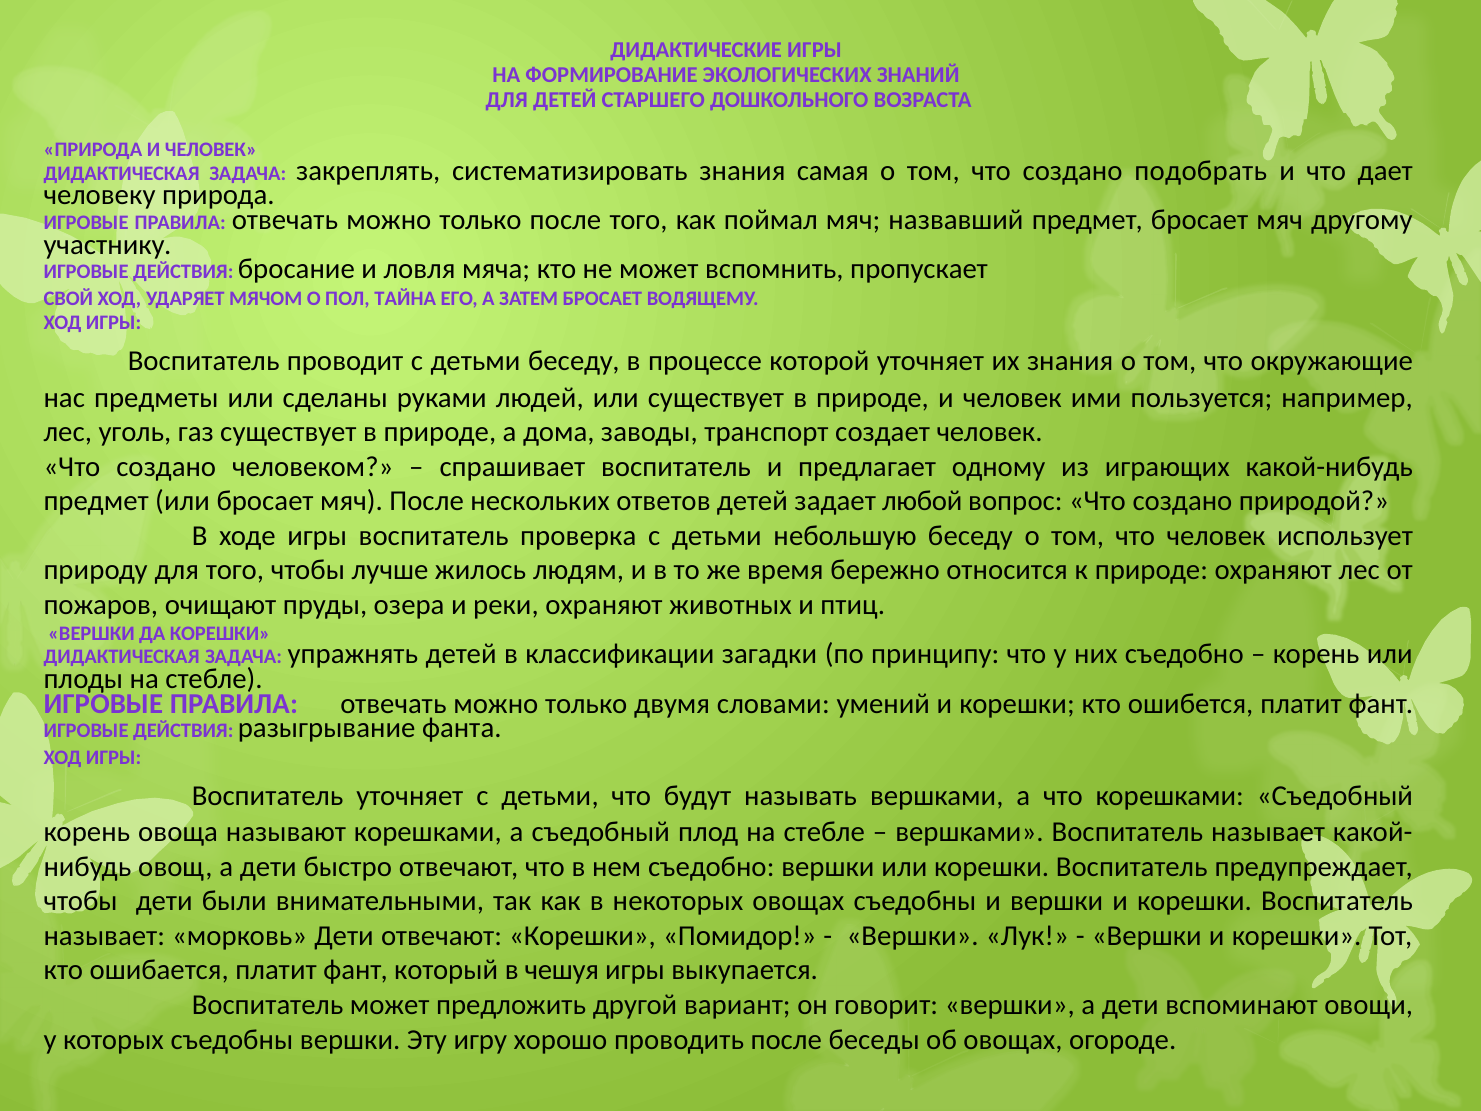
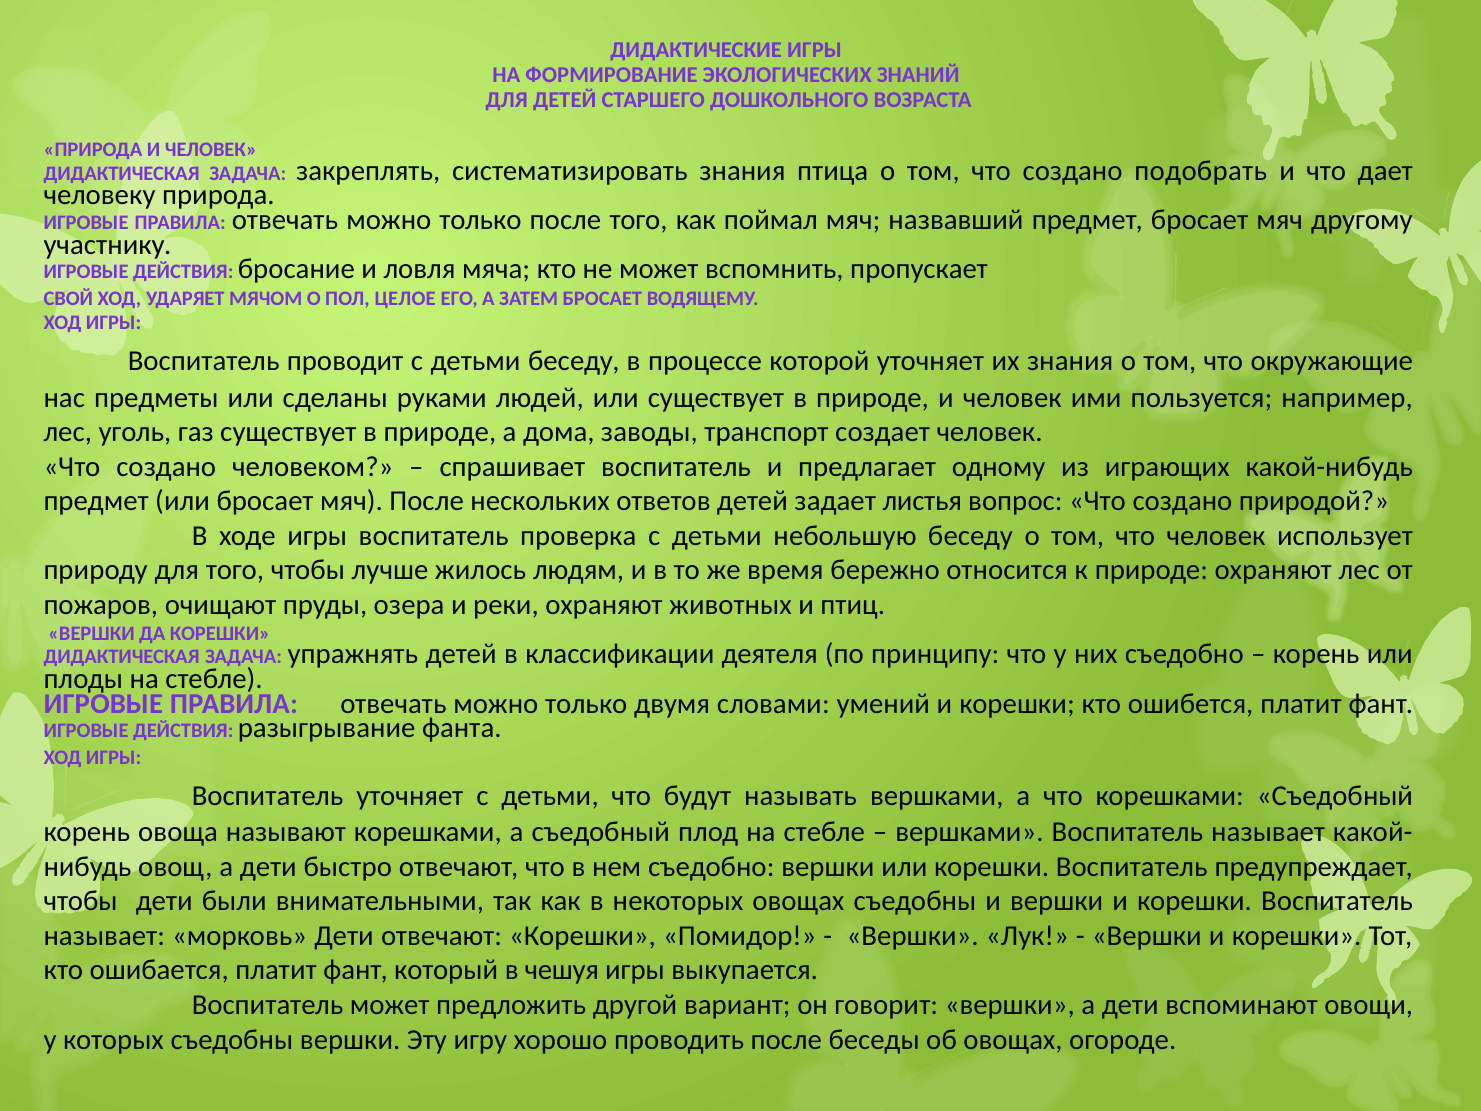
самая: самая -> птица (833, 170)
ТАЙНА: ТАЙНА -> ЦЕЛОЕ (405, 298)
любой: любой -> листья (922, 501)
загадки: загадки -> деятеля (770, 654)
